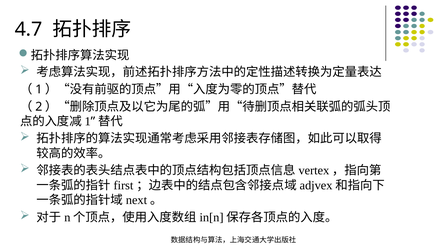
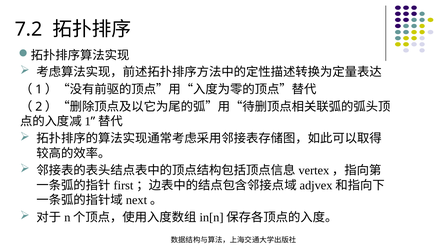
4.7: 4.7 -> 7.2 (29, 29)
